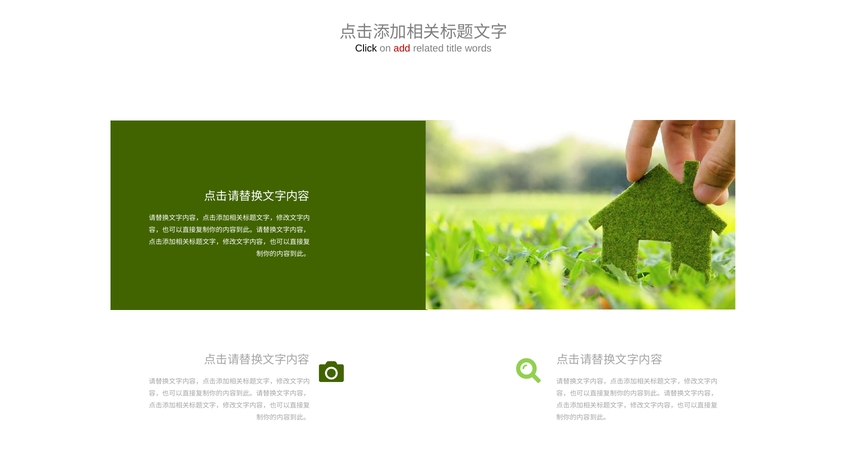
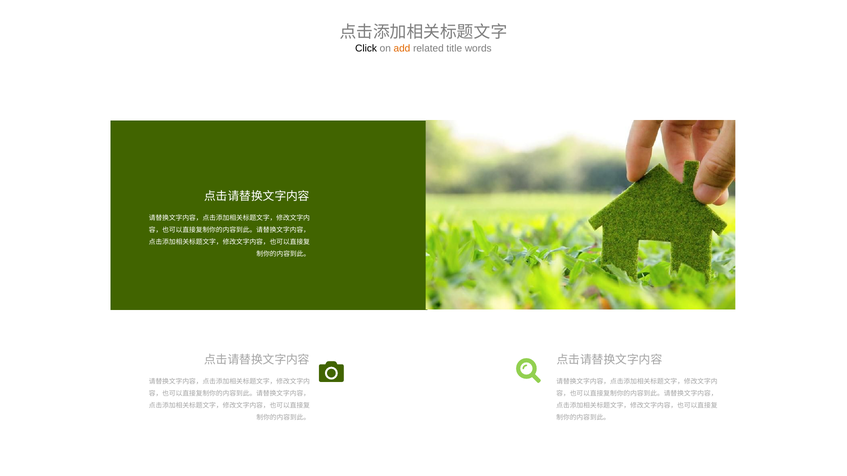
add colour: red -> orange (402, 48)
